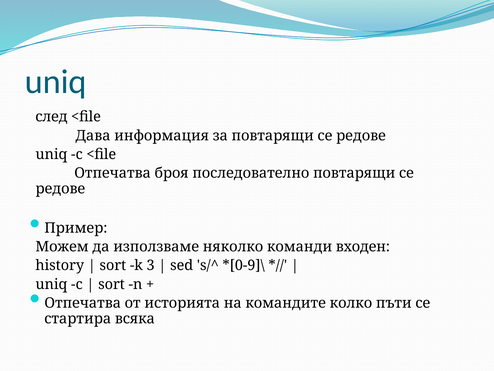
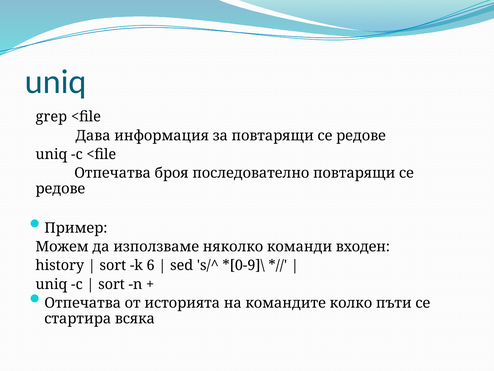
след: след -> grep (51, 117)
3: 3 -> 6 (151, 265)
